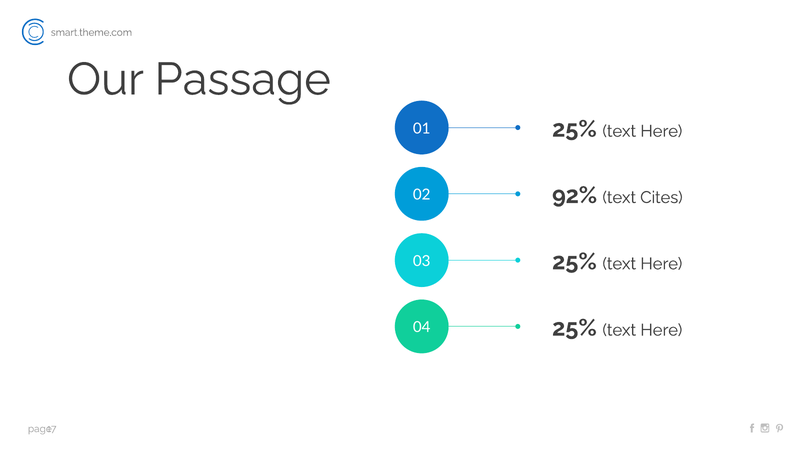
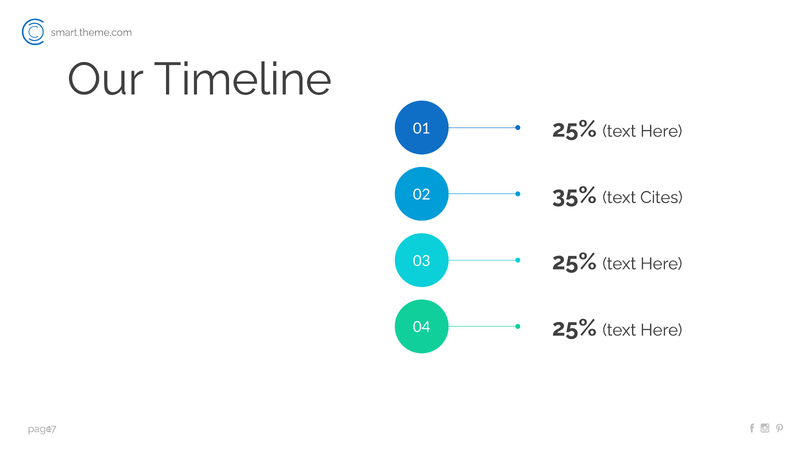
Passage: Passage -> Timeline (243, 79)
92%: 92% -> 35% (574, 195)
